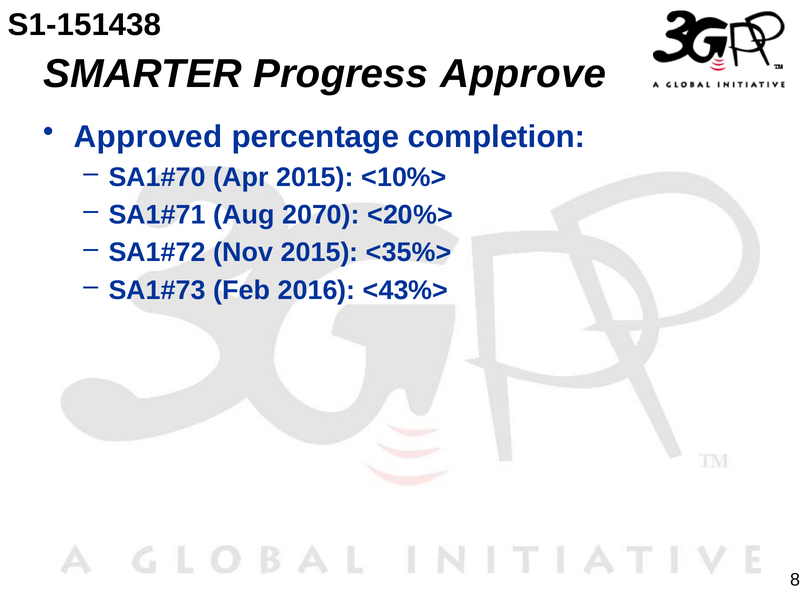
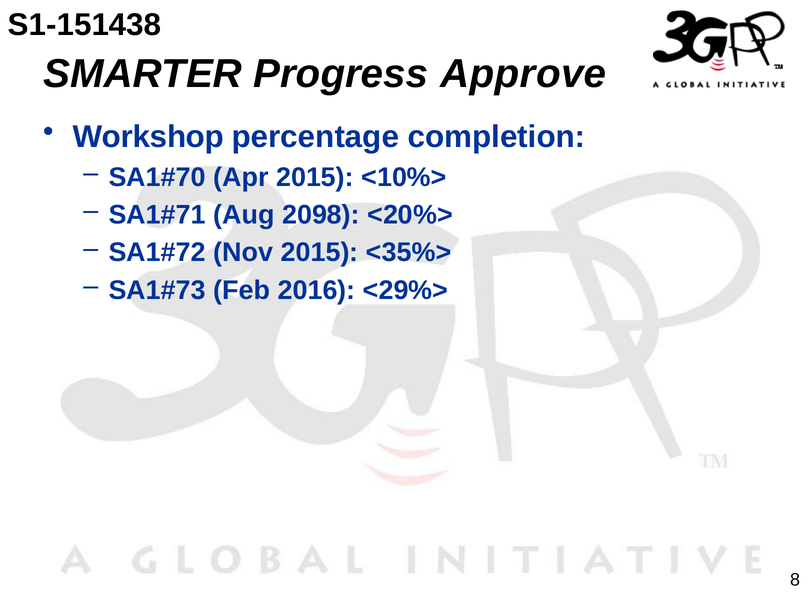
Approved: Approved -> Workshop (148, 137)
2070: 2070 -> 2098 (321, 215)
<43%>: <43%> -> <29%> (405, 290)
